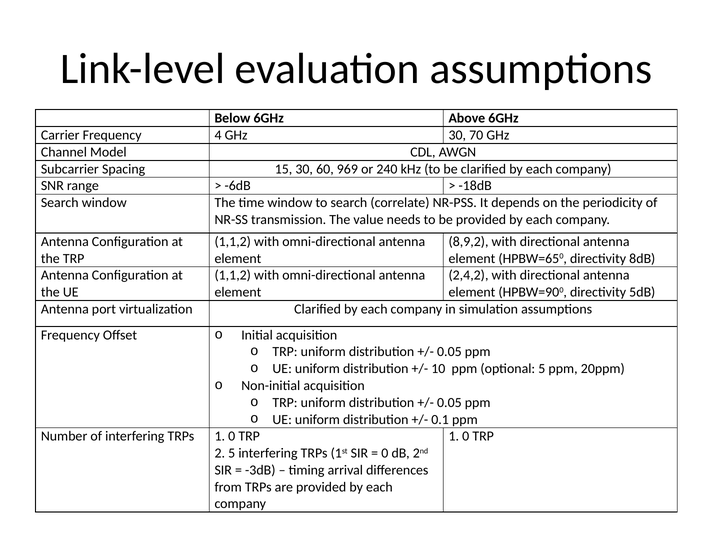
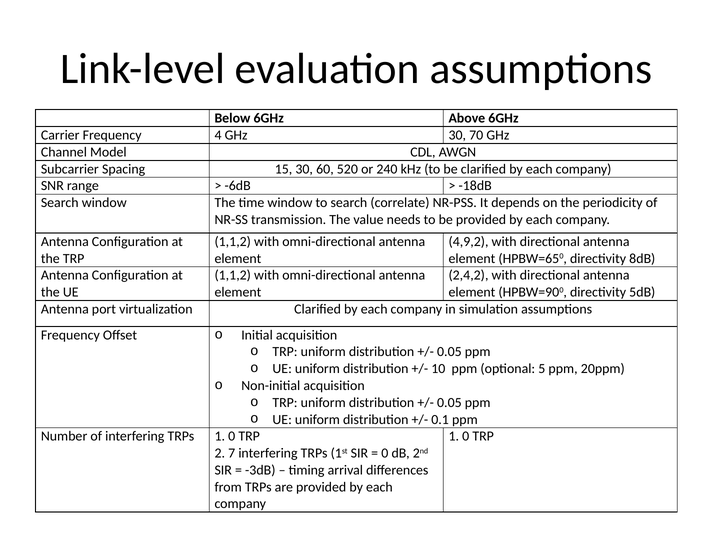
969: 969 -> 520 (347, 169)
8,9,2: 8,9,2 -> 4,9,2 (468, 241)
2 5: 5 -> 7 (232, 453)
